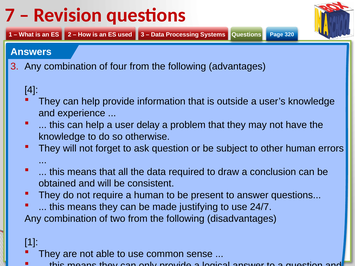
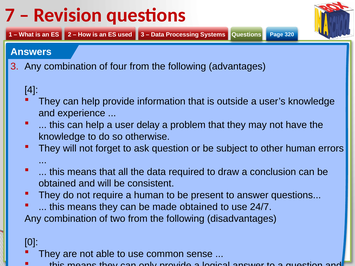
made justifying: justifying -> obtained (199, 207)
1: 1 -> 0 (31, 242)
